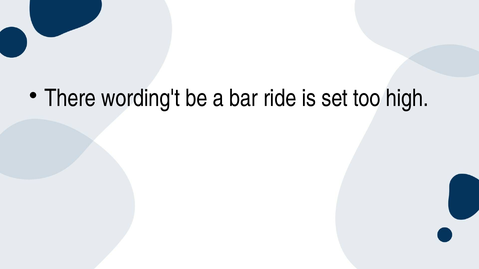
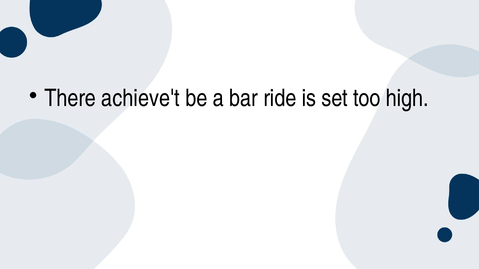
wording't: wording't -> achieve't (141, 99)
